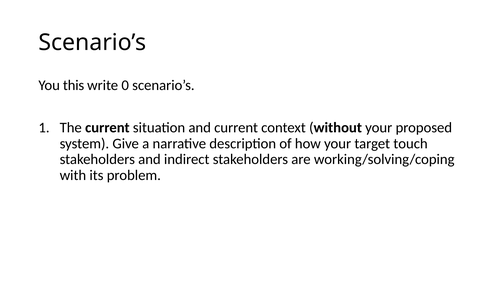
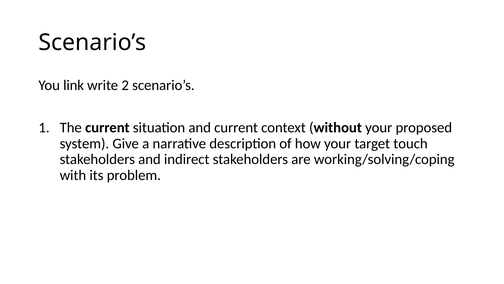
this: this -> link (74, 85)
0: 0 -> 2 (125, 85)
